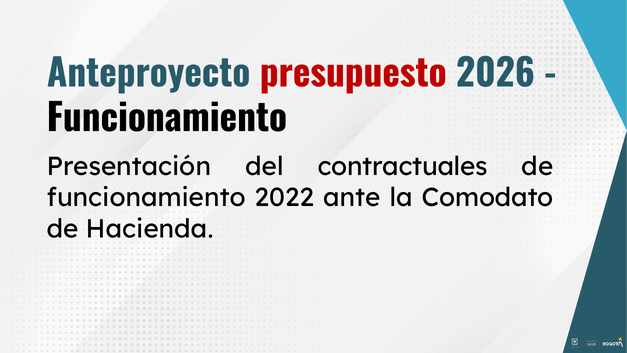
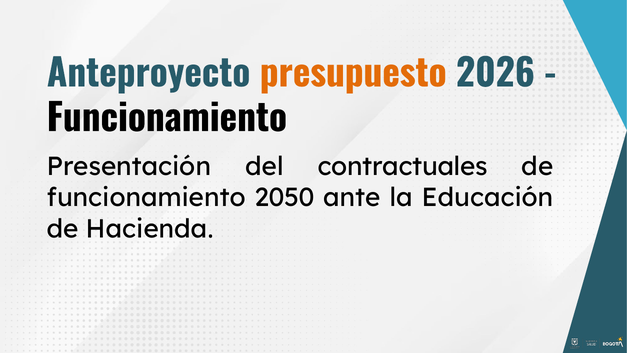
presupuesto colour: red -> orange (353, 74)
2022: 2022 -> 2050 (285, 198)
Comodato: Comodato -> Educación (488, 198)
